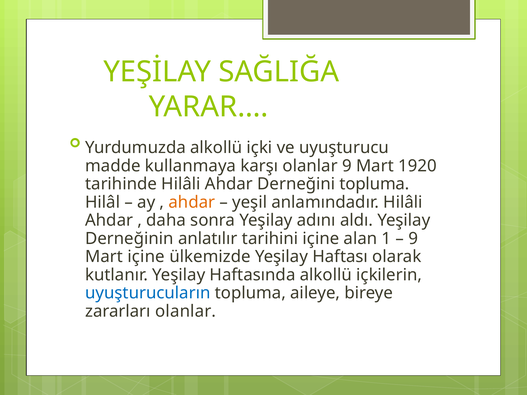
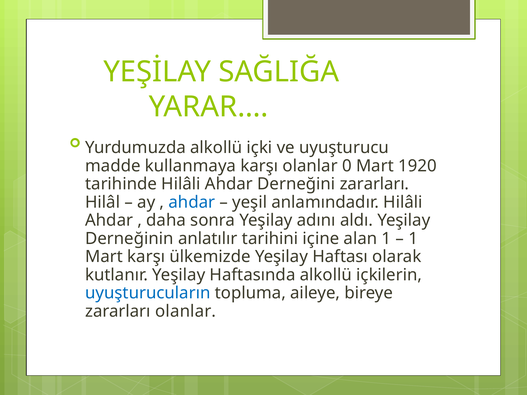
olanlar 9: 9 -> 0 (347, 166)
Derneğini topluma: topluma -> zararları (374, 184)
ahdar colour: orange -> blue (192, 202)
9: 9 -> 1 (413, 239)
Mart içine: içine -> karşı (146, 257)
